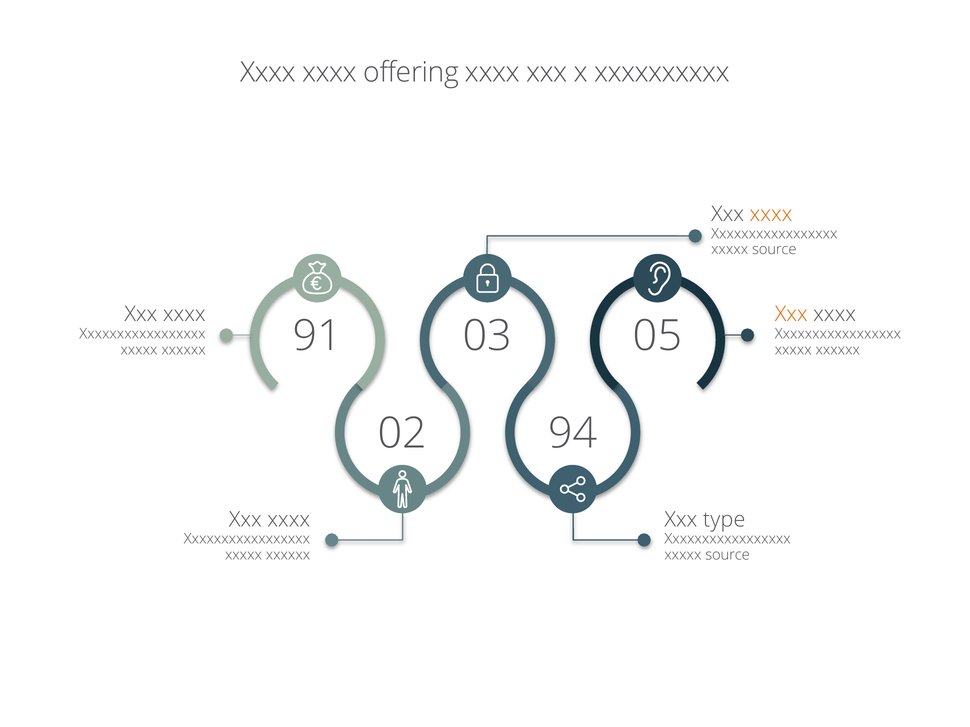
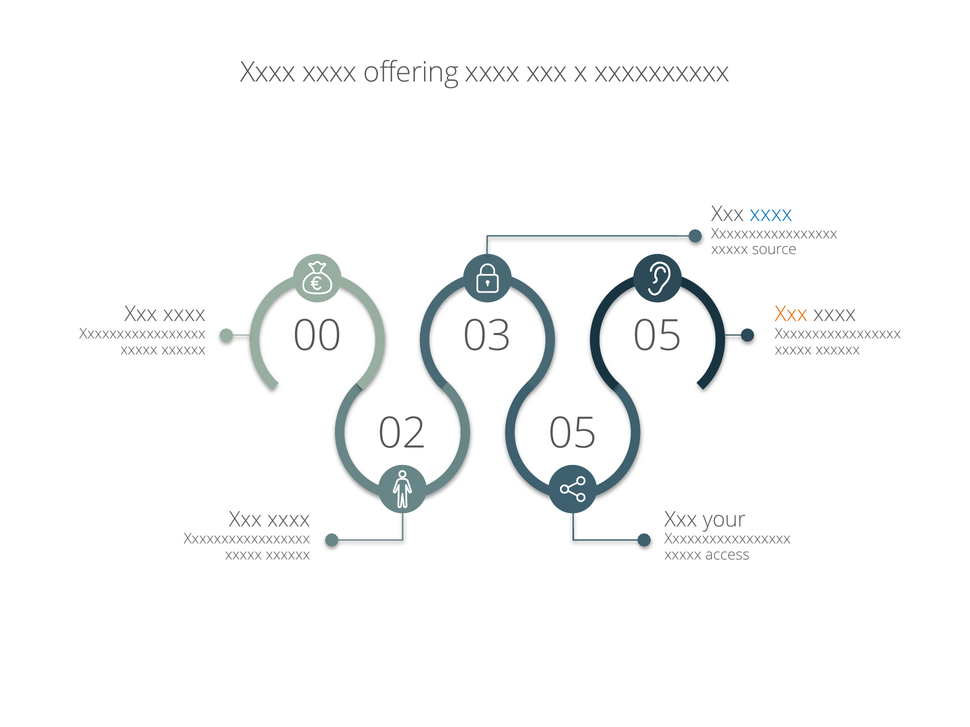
xxxx colour: orange -> blue (771, 214)
91: 91 -> 00 (317, 336)
02 94: 94 -> 05 (573, 434)
type: type -> your (724, 520)
source: source -> access (727, 555)
